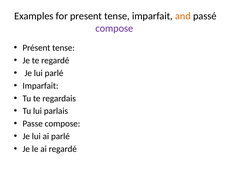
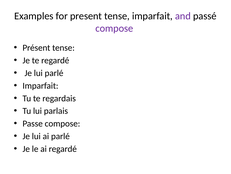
and colour: orange -> purple (183, 16)
